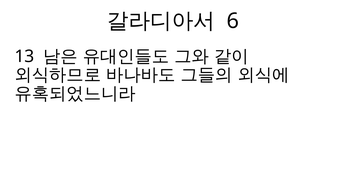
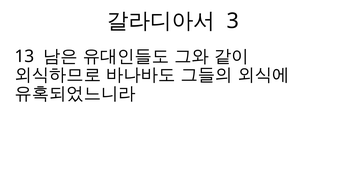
6: 6 -> 3 (233, 21)
